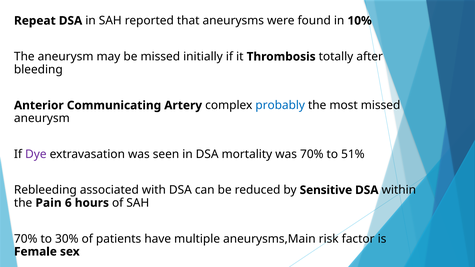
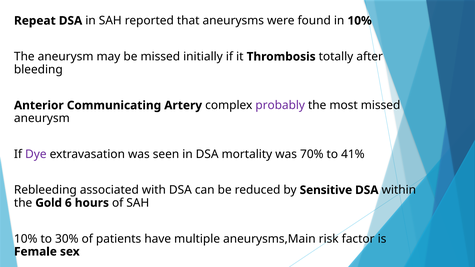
probably colour: blue -> purple (280, 105)
51%: 51% -> 41% (353, 154)
Pain: Pain -> Gold (49, 203)
70%: 70% -> 10% (26, 239)
